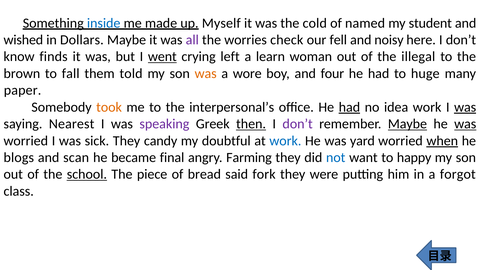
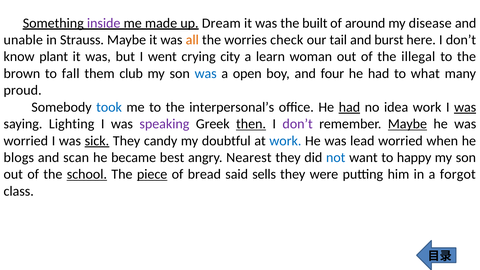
inside colour: blue -> purple (104, 23)
Myself: Myself -> Dream (221, 23)
cold: cold -> built (315, 23)
named: named -> around (365, 23)
student: student -> disease (430, 23)
wished: wished -> unable (23, 40)
Dollars: Dollars -> Strauss (82, 40)
all colour: purple -> orange (192, 40)
fell: fell -> tail (338, 40)
noisy: noisy -> burst (389, 40)
finds: finds -> plant (54, 57)
went underline: present -> none (162, 57)
left: left -> city (230, 57)
told: told -> club (131, 74)
was colour: orange -> blue (206, 74)
wore: wore -> open (247, 74)
huge: huge -> what (425, 74)
paper: paper -> proud (23, 90)
took colour: orange -> blue (109, 107)
Nearest: Nearest -> Lighting (72, 124)
was underline: present -> none (465, 124)
sick underline: none -> present (97, 141)
yard: yard -> lead (362, 141)
when underline: present -> none (442, 141)
final: final -> best (172, 158)
Farming: Farming -> Nearest (249, 158)
piece underline: none -> present (152, 174)
fork: fork -> sells (264, 174)
